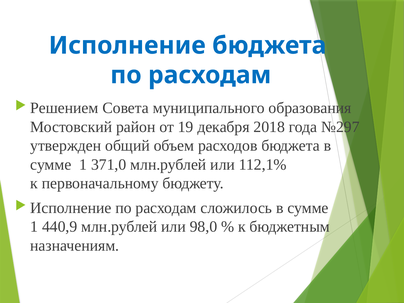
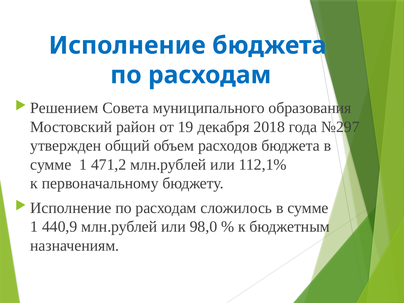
371,0: 371,0 -> 471,2 (109, 165)
